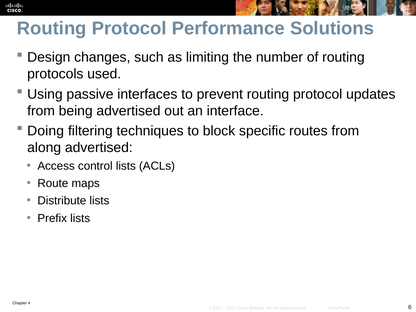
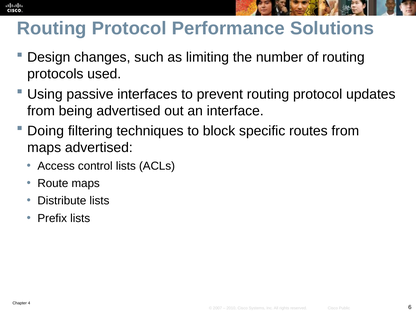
along: along -> maps (44, 148)
